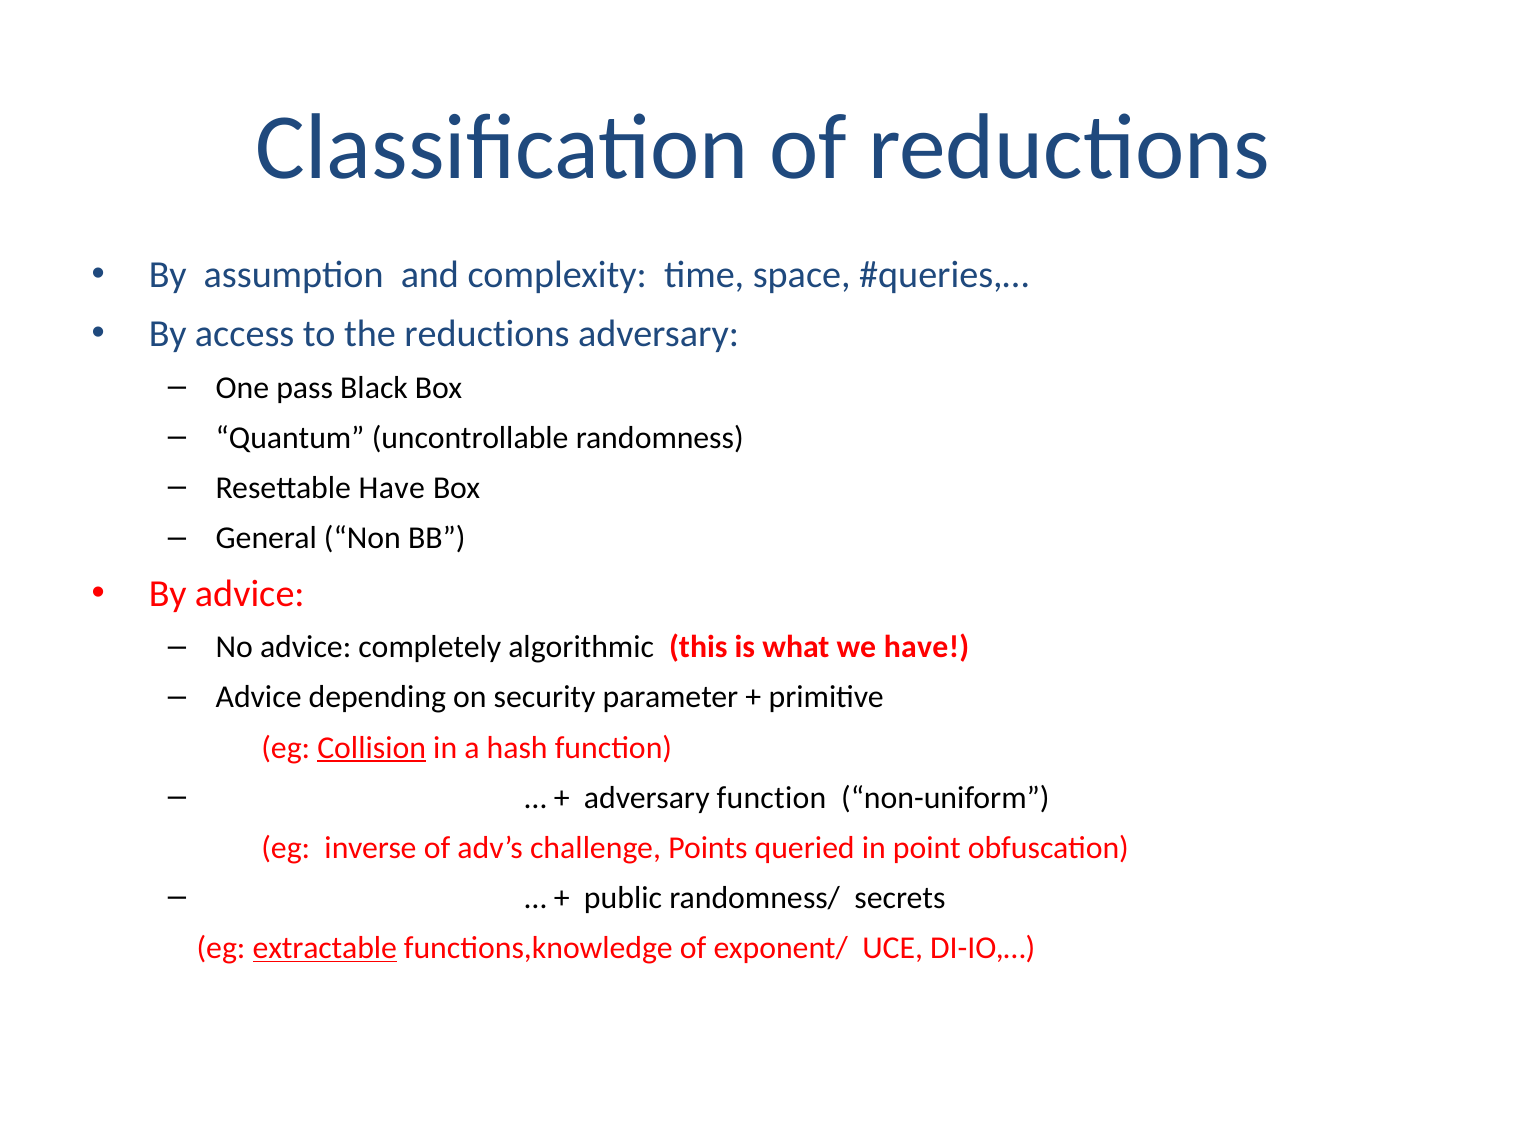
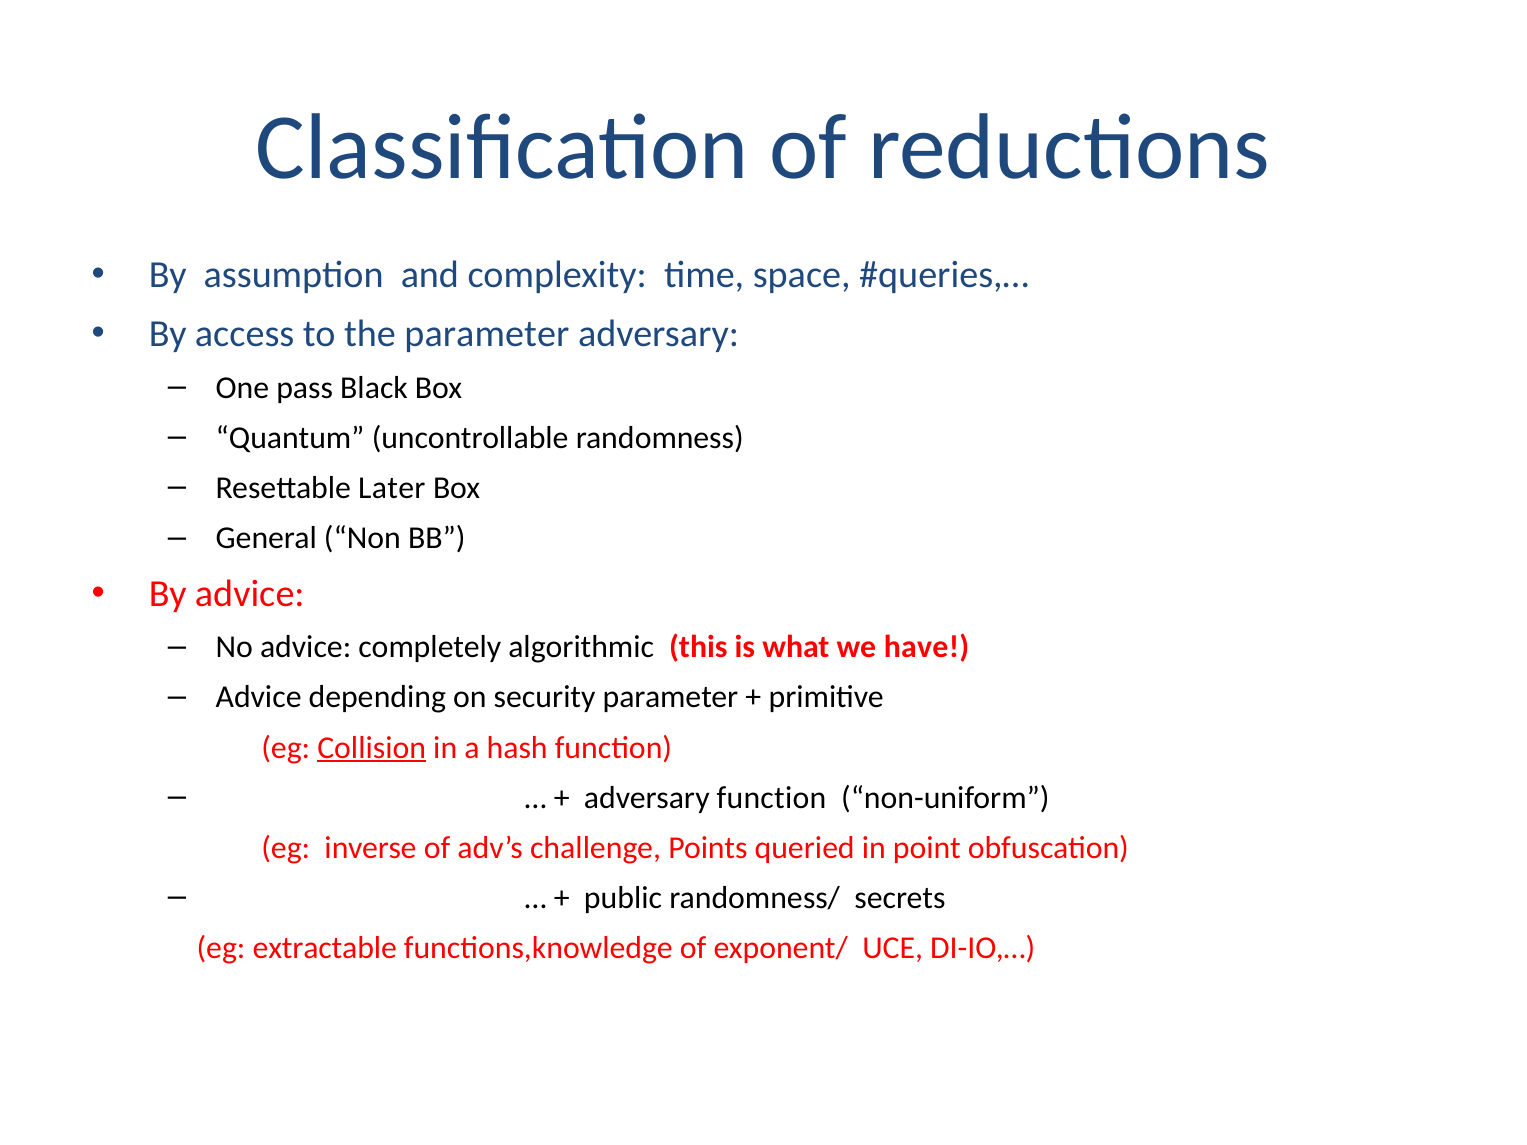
the reductions: reductions -> parameter (487, 334)
Resettable Have: Have -> Later (392, 488)
extractable underline: present -> none (325, 948)
